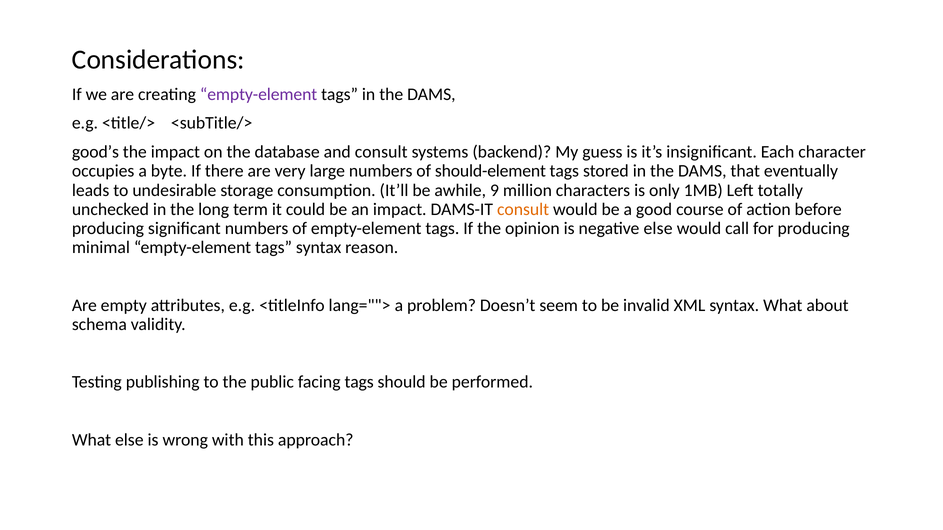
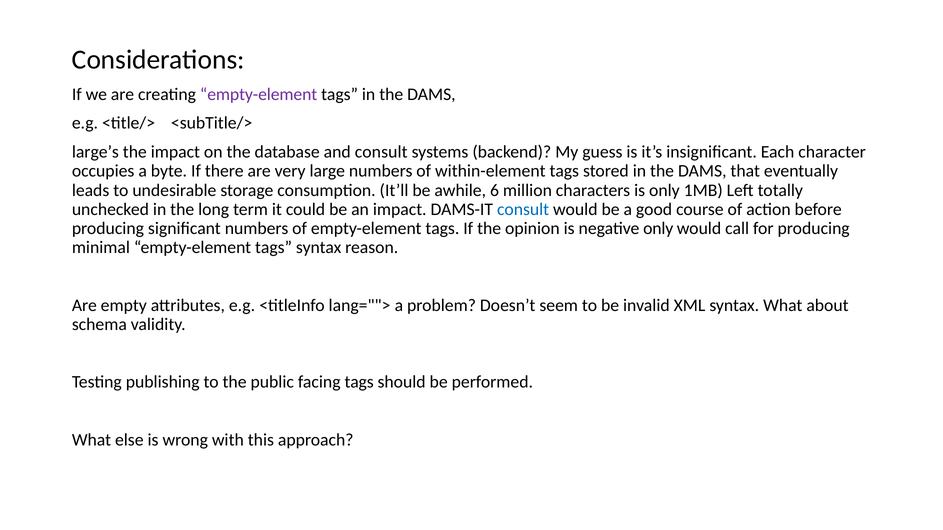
good’s: good’s -> large’s (95, 152)
should-element: should-element -> within-element (490, 171)
9: 9 -> 6 (495, 190)
consult colour: orange -> blue (523, 209)
negative else: else -> only (658, 229)
